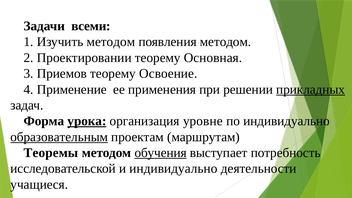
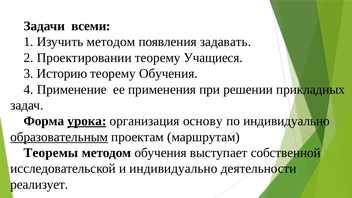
появления методом: методом -> задавать (226, 42)
Основная: Основная -> Учащиеся (213, 58)
Приемов: Приемов -> Историю (62, 74)
теорему Освоение: Освоение -> Обучения (168, 74)
прикладных underline: present -> none (311, 89)
уровне: уровне -> основу (203, 121)
обучения underline: present -> none (161, 153)
потребность: потребность -> собственной (286, 153)
учащиеся: учащиеся -> реализует (39, 184)
